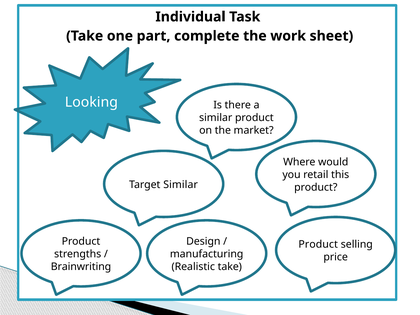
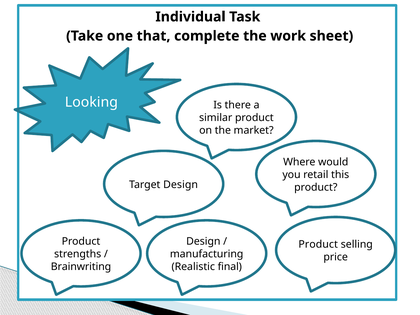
part: part -> that (154, 36)
Target Similar: Similar -> Design (181, 185)
Realistic take: take -> final (230, 267)
